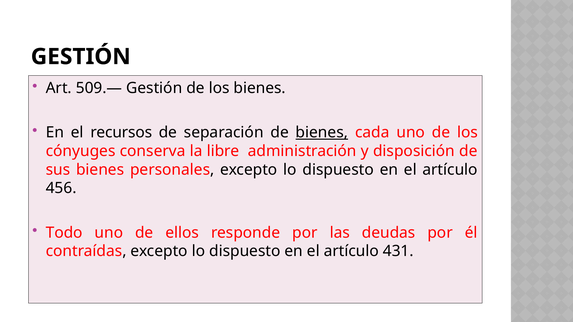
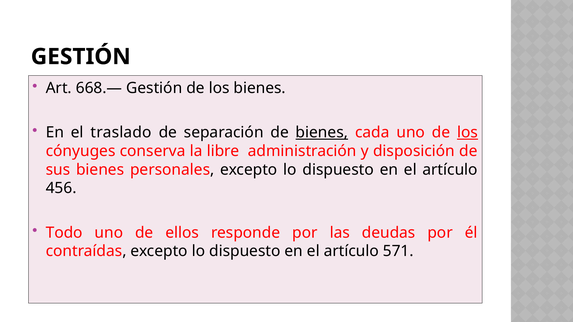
509.—: 509.— -> 668.— (99, 88)
recursos: recursos -> traslado (121, 133)
los underline: none -> present (467, 133)
431: 431 -> 571 (398, 251)
